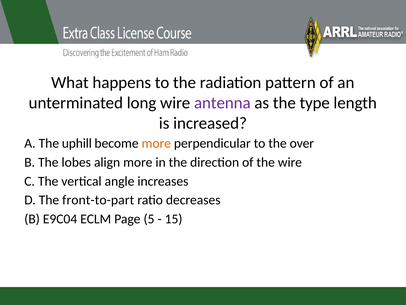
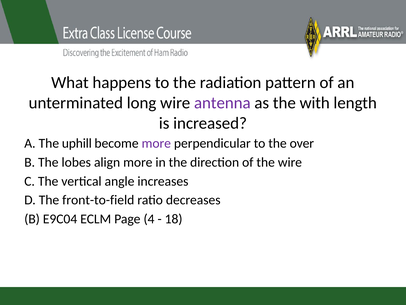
type: type -> with (315, 103)
more colour: orange -> purple (156, 143)
front-to-part: front-to-part -> front-to-field (98, 200)
5: 5 -> 4 (149, 219)
15: 15 -> 18 (174, 219)
